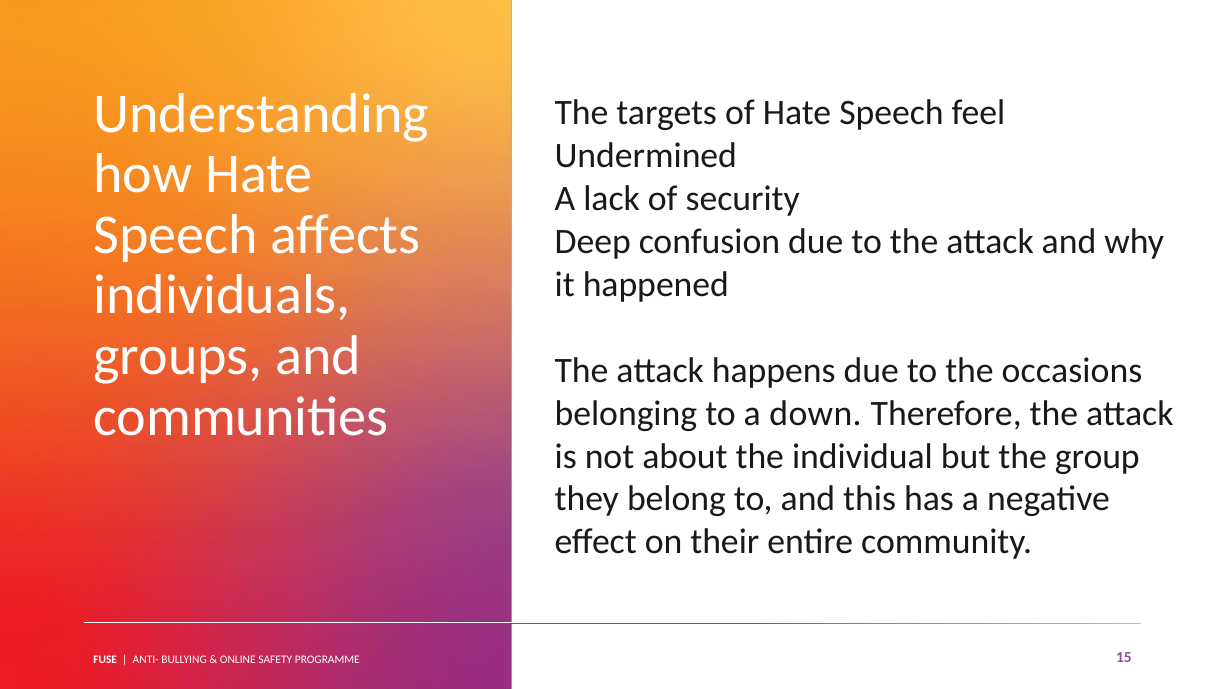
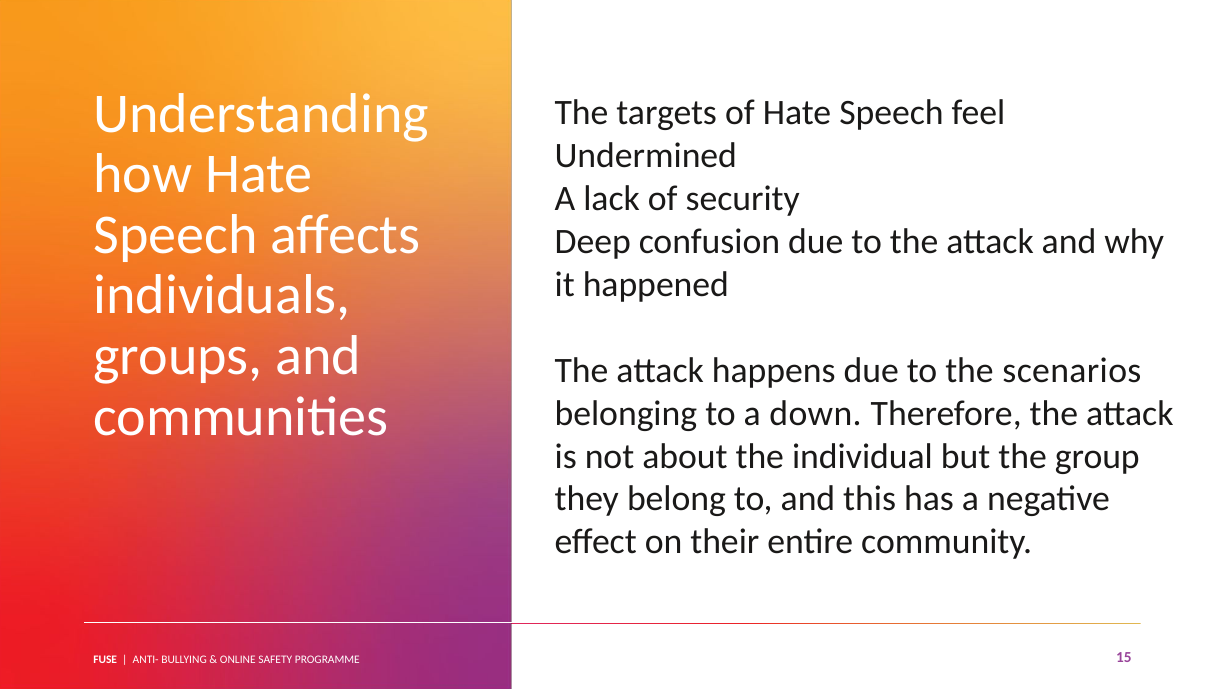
occasions: occasions -> scenarios (1072, 371)
